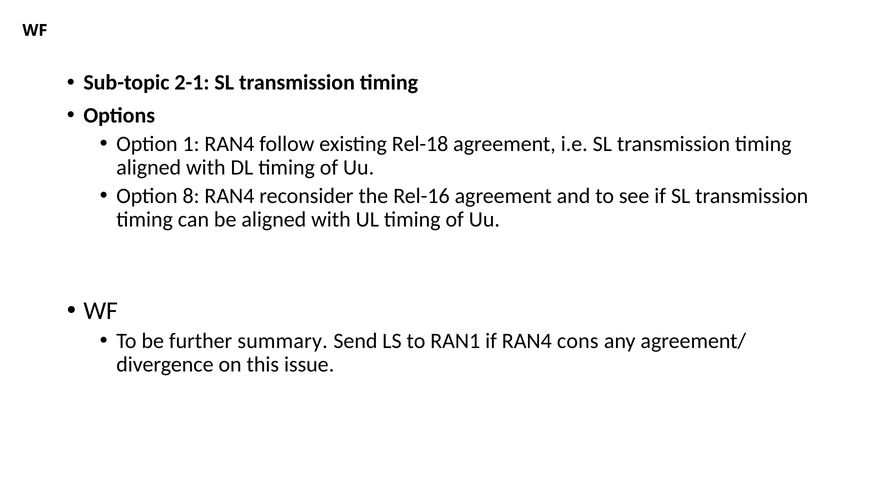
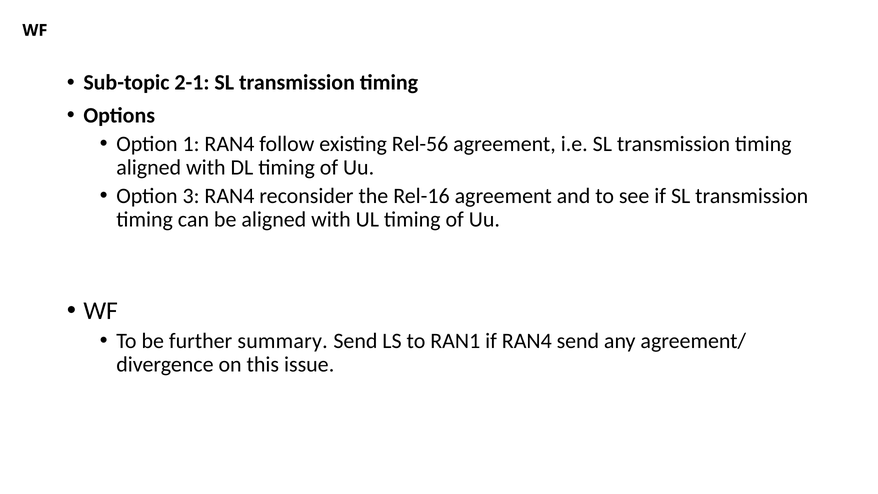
Rel-18: Rel-18 -> Rel-56 (420, 144)
8: 8 -> 3 (191, 196)
RAN4 cons: cons -> send (578, 341)
